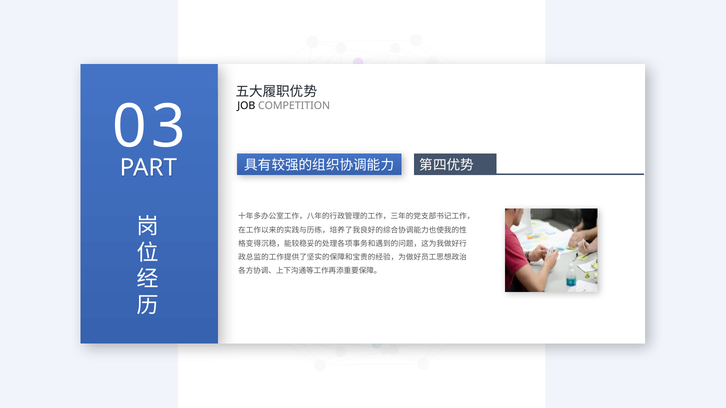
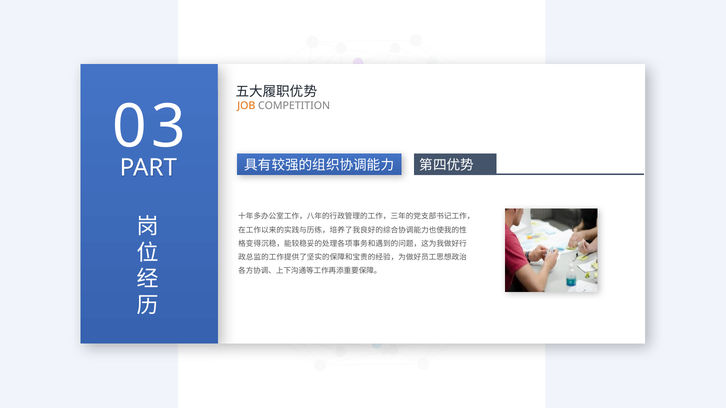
JOB colour: black -> orange (246, 106)
